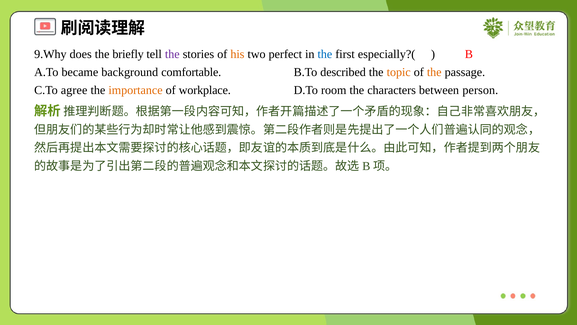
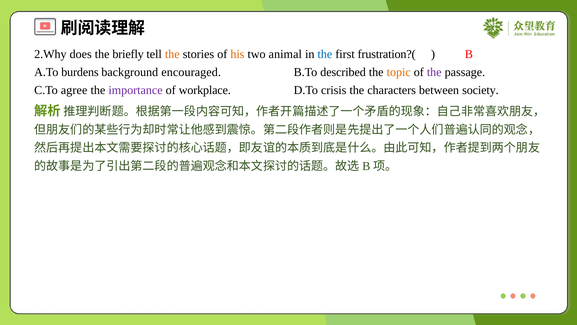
9.Why: 9.Why -> 2.Why (50, 54)
the colour: purple -> orange (172, 54)
perfect: perfect -> animal (285, 54)
especially?(: especially?( -> frustration?( (387, 54)
became: became -> burdens (80, 72)
comfortable: comfortable -> encouraged (191, 72)
the colour: orange -> purple (434, 72)
importance colour: orange -> purple (136, 90)
room: room -> crisis (334, 90)
person: person -> society (480, 90)
